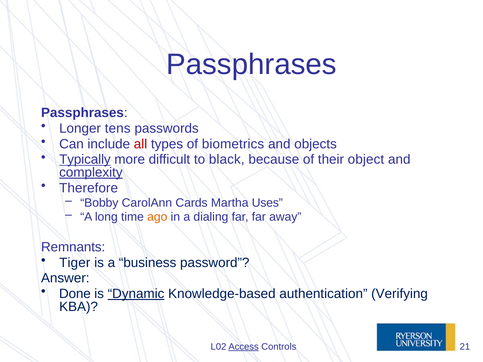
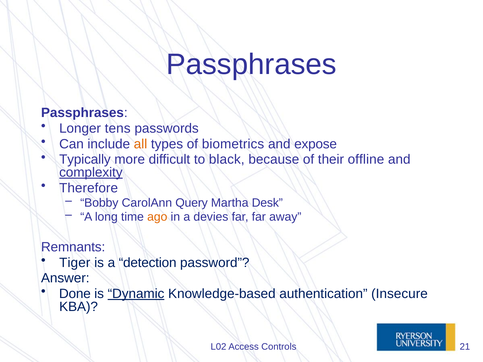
all colour: red -> orange (141, 144)
objects: objects -> expose (316, 144)
Typically underline: present -> none (85, 160)
object: object -> offline (366, 160)
Cards: Cards -> Query (192, 203)
Uses: Uses -> Desk (267, 203)
dialing: dialing -> devies (211, 217)
business: business -> detection (148, 263)
Verifying: Verifying -> Insecure (399, 294)
Access underline: present -> none (244, 347)
